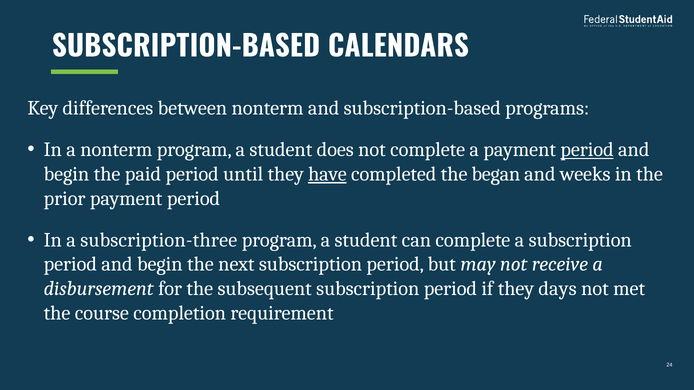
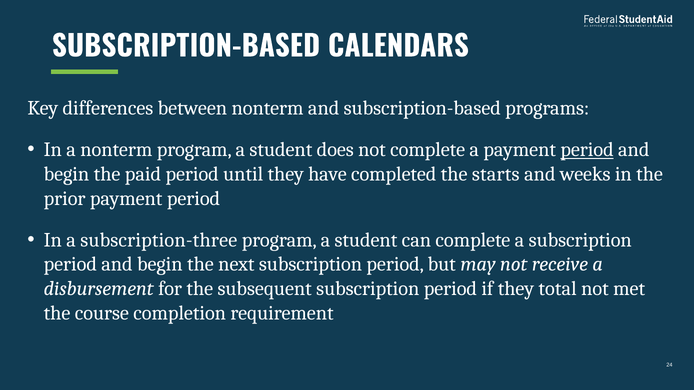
have underline: present -> none (327, 174)
began: began -> starts (496, 174)
days: days -> total (558, 289)
